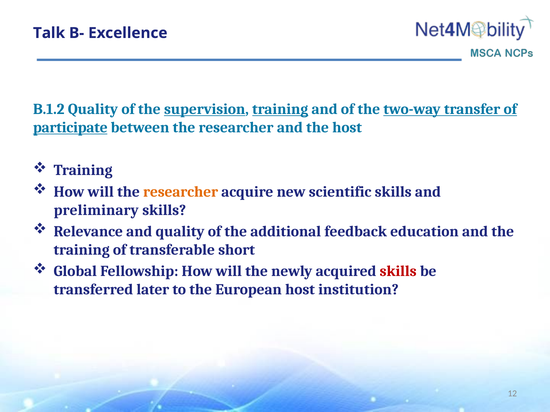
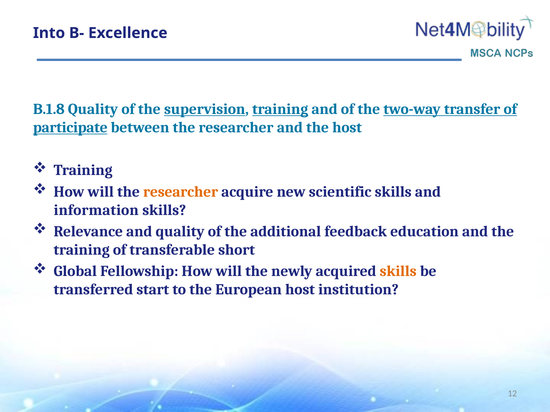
Talk: Talk -> Into (49, 33)
B.1.2: B.1.2 -> B.1.8 (49, 109)
preliminary: preliminary -> information (96, 210)
skills colour: red -> orange (398, 271)
later: later -> start (153, 290)
